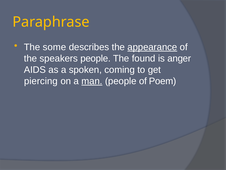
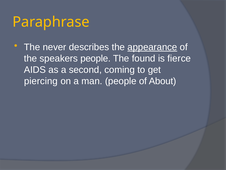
some: some -> never (55, 47)
anger: anger -> fierce (179, 58)
spoken: spoken -> second (85, 70)
man underline: present -> none (92, 81)
Poem: Poem -> About (163, 81)
